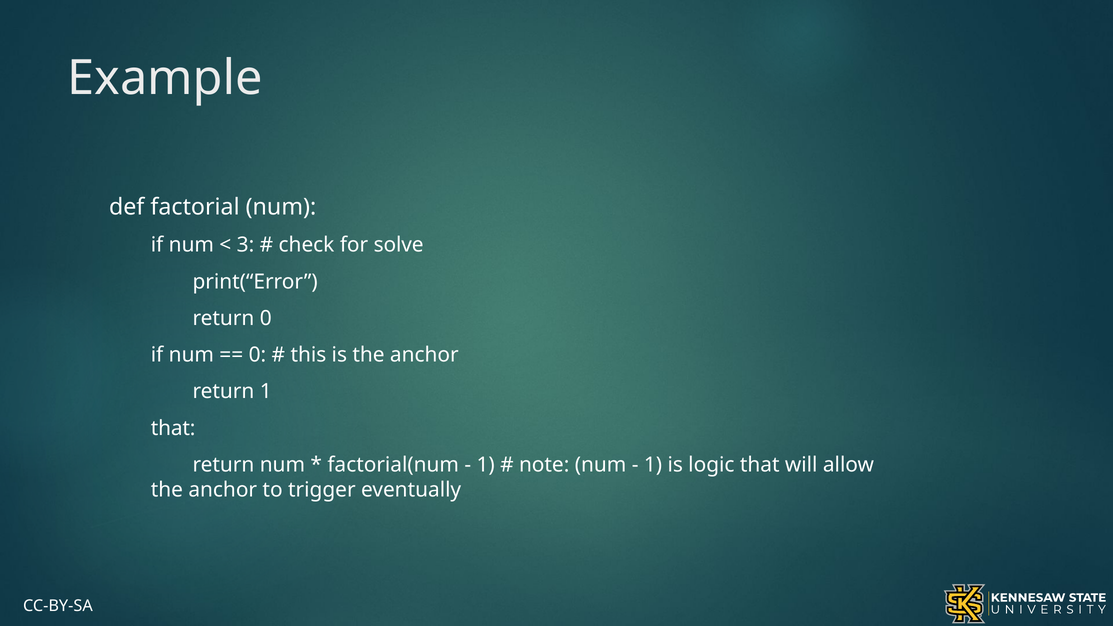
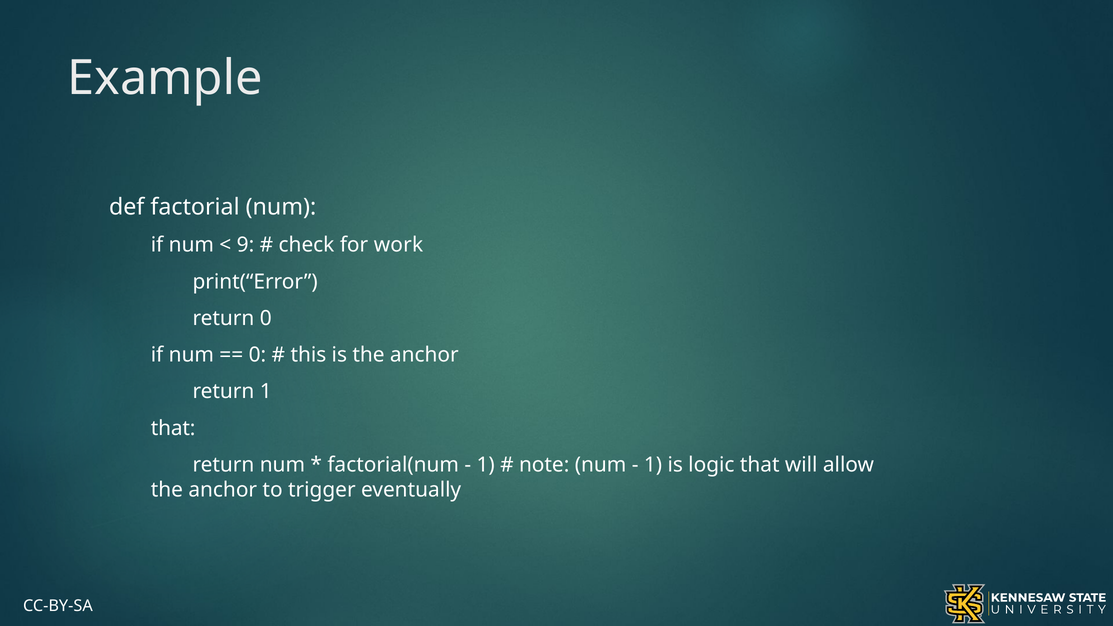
3: 3 -> 9 (245, 245)
solve: solve -> work (398, 245)
